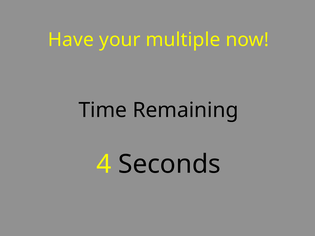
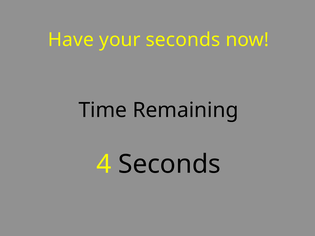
your multiple: multiple -> seconds (183, 40)
